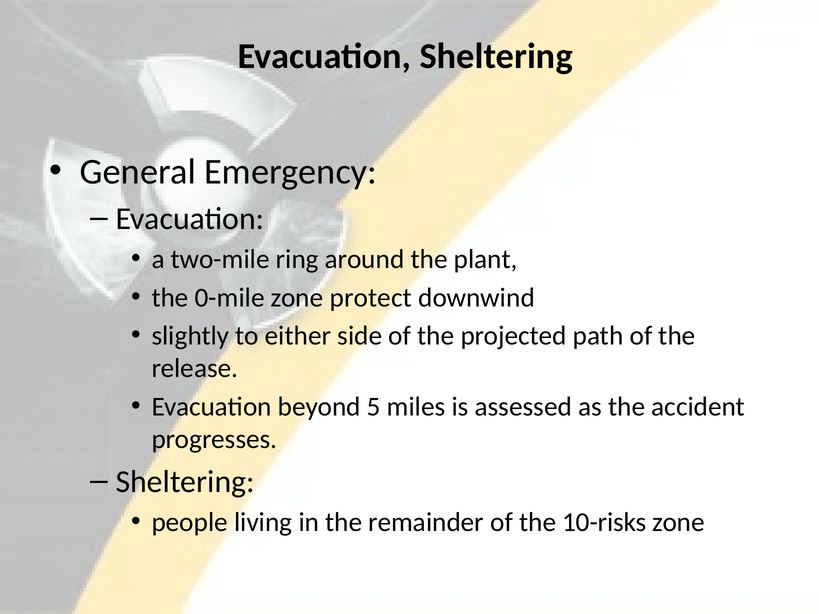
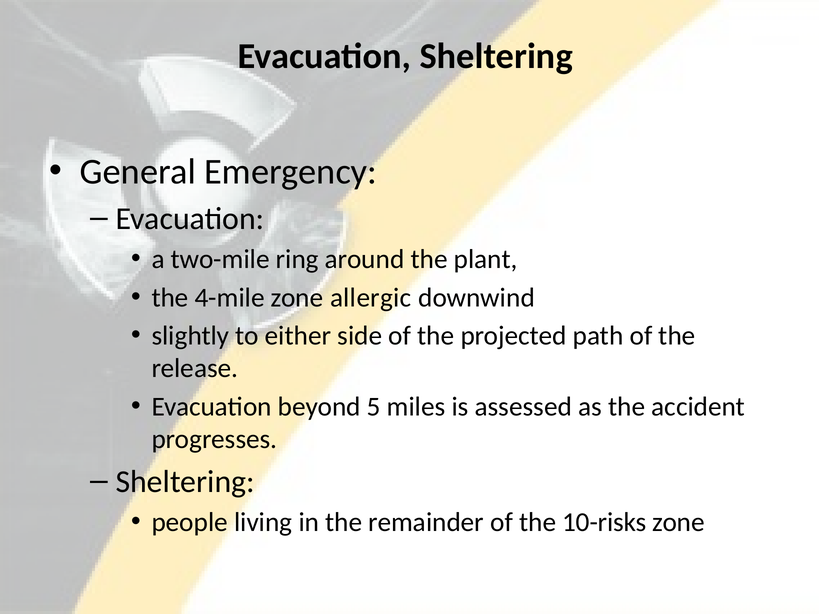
0-mile: 0-mile -> 4-mile (230, 298)
protect: protect -> allergic (371, 298)
